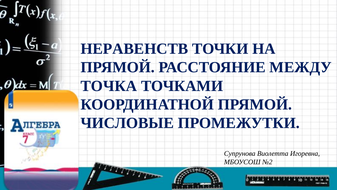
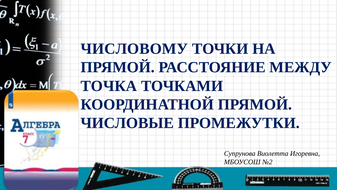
НЕРАВЕНСТВ: НЕРАВЕНСТВ -> ЧИСЛОВОМУ (134, 49)
